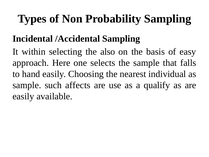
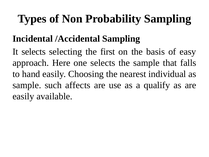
It within: within -> selects (34, 52)
also: also -> first (108, 52)
